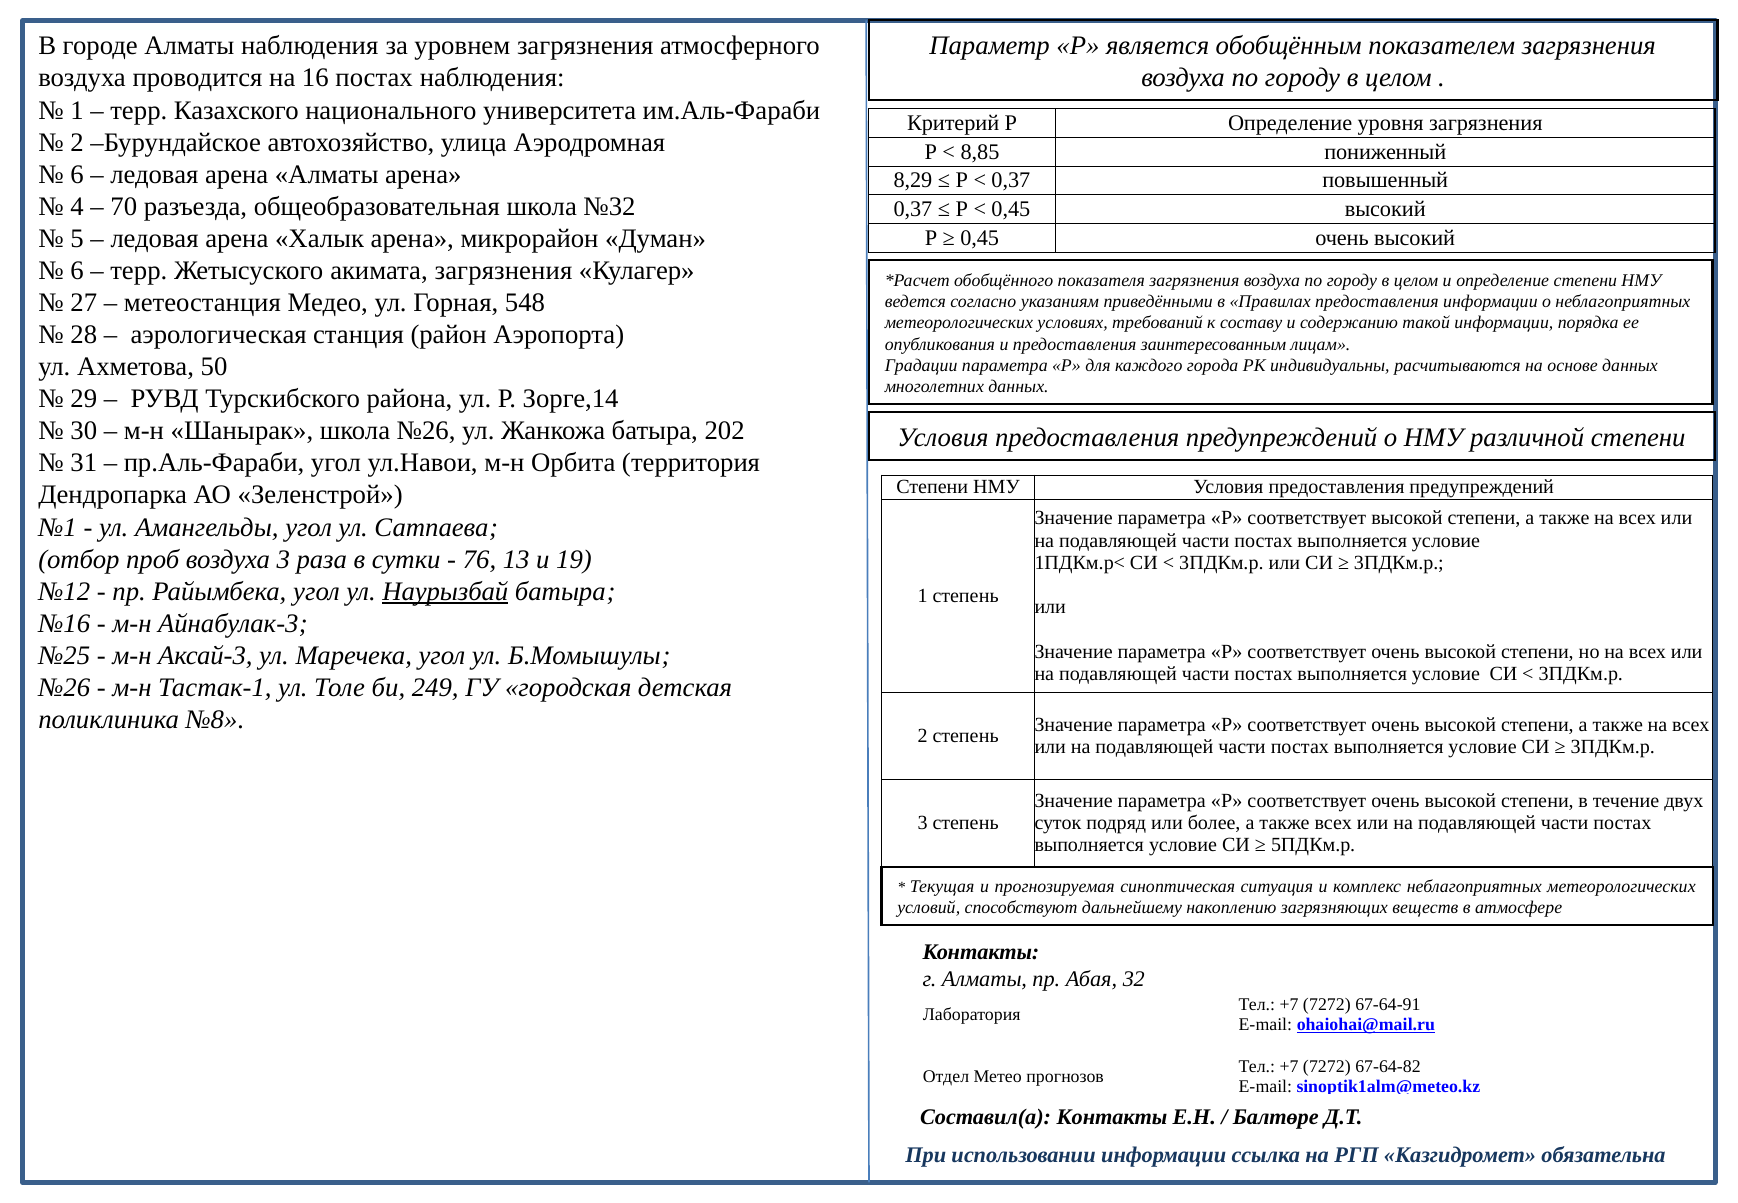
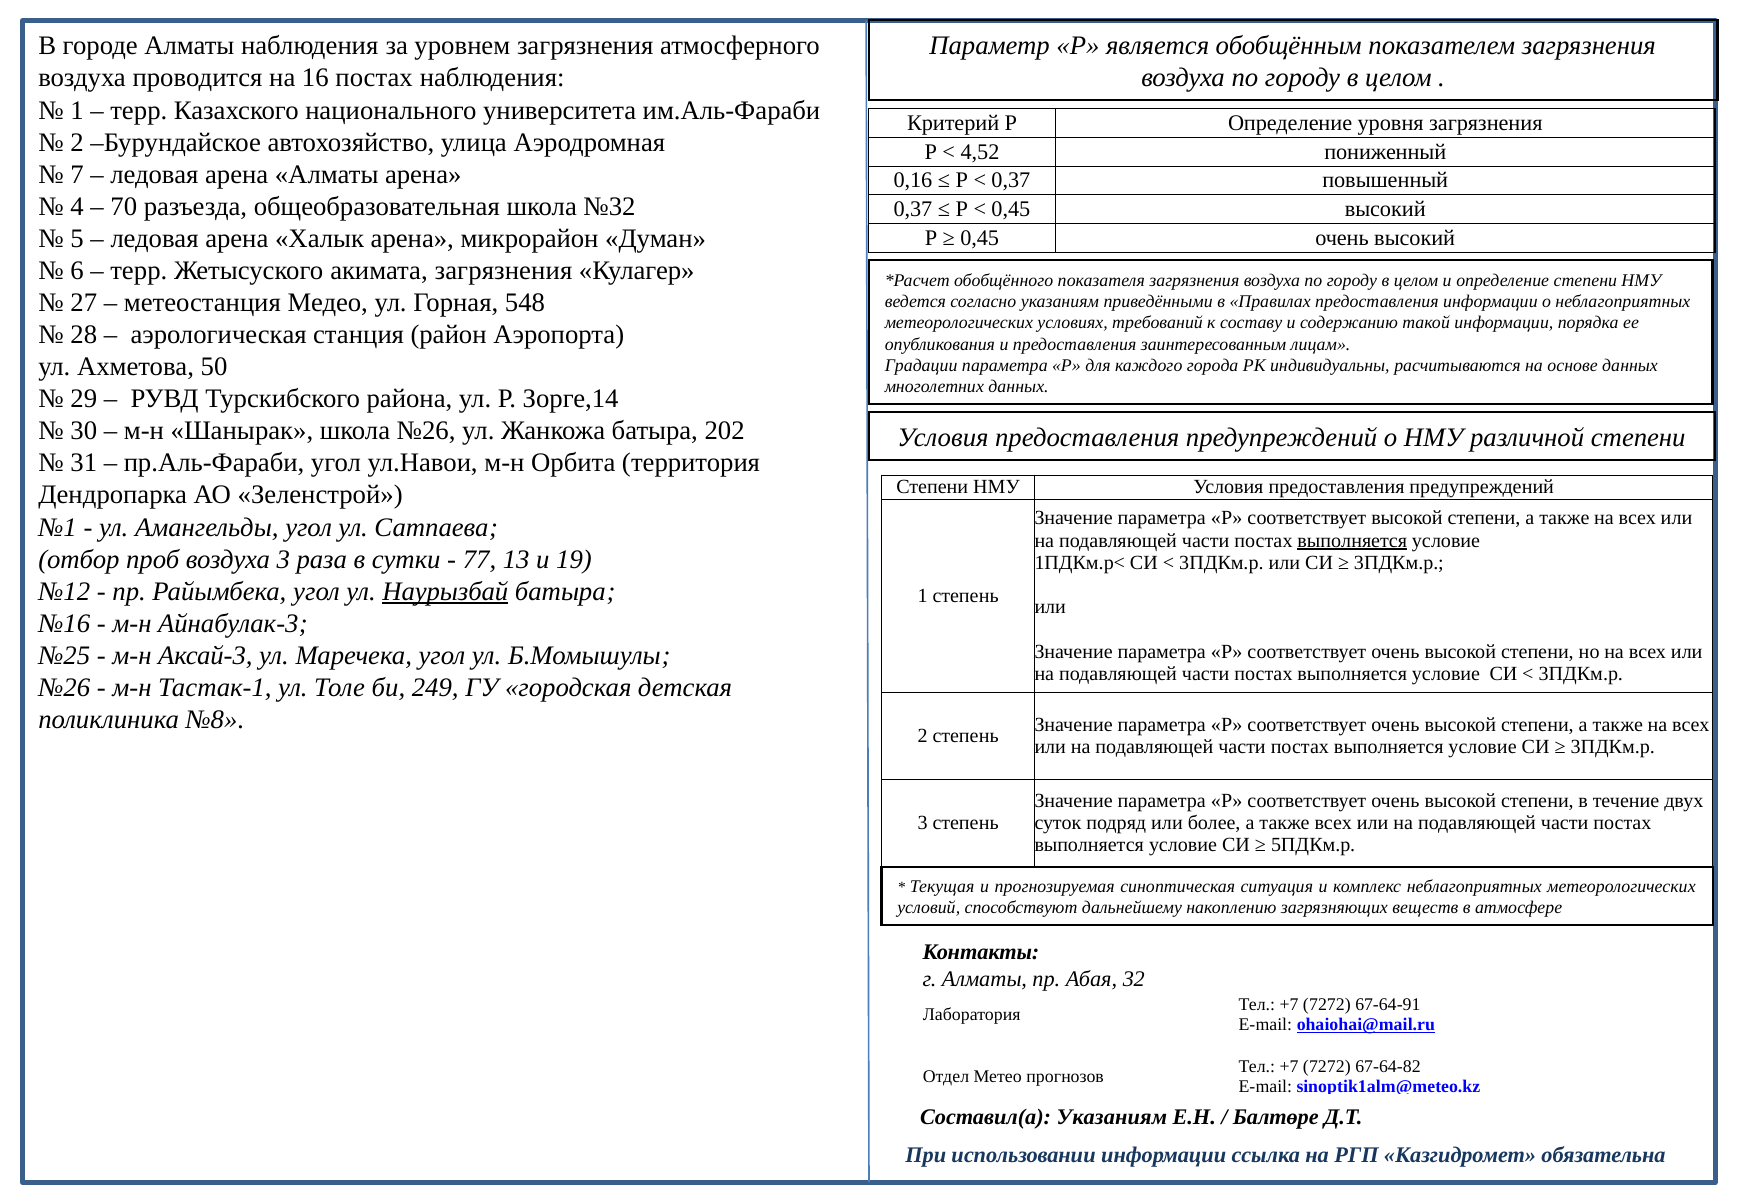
8,85: 8,85 -> 4,52 (980, 152)
6: 6 -> 7 (77, 174)
8,29: 8,29 -> 0,16 (913, 180)
выполняется underline: none -> present (1352, 540)
76: 76 -> 77 (480, 559)
Составил(а Контакты: Контакты -> Указаниям (1112, 1117)
